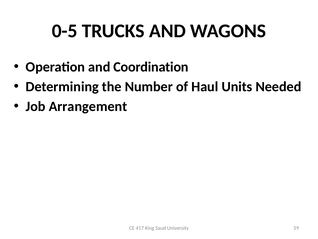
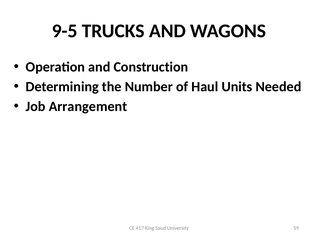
0-5: 0-5 -> 9-5 (65, 31)
Coordination: Coordination -> Construction (151, 67)
